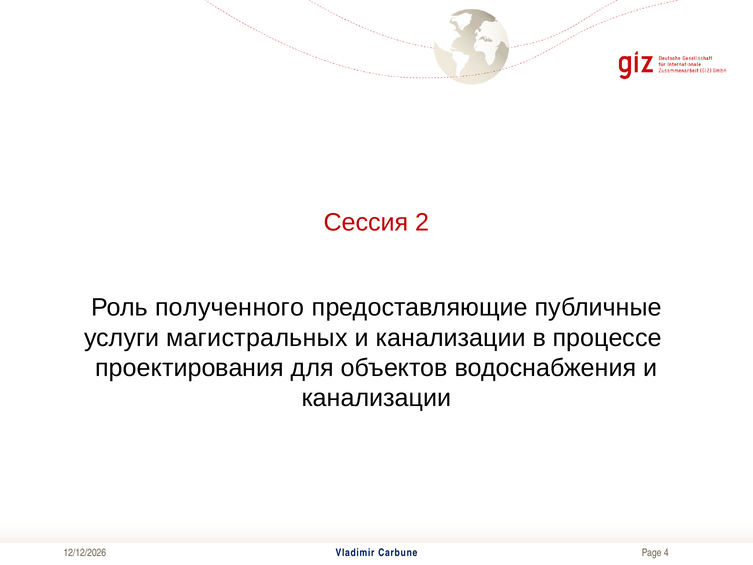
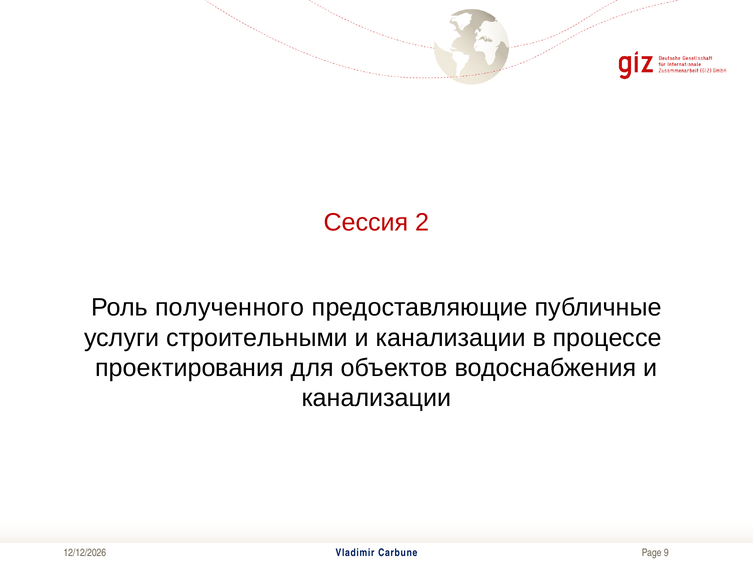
магистральных: магистральных -> строительными (257, 338)
4: 4 -> 9 (666, 553)
